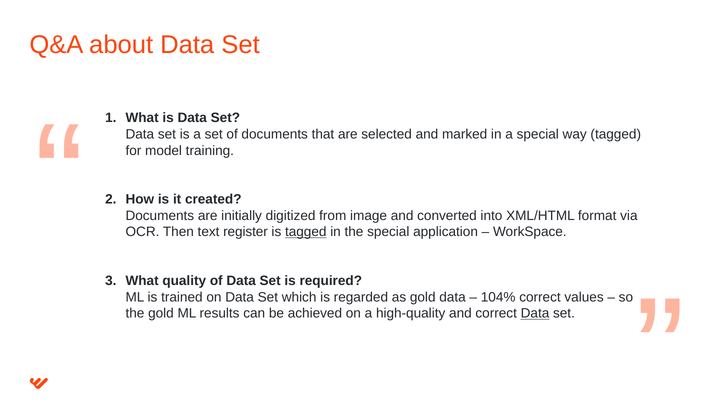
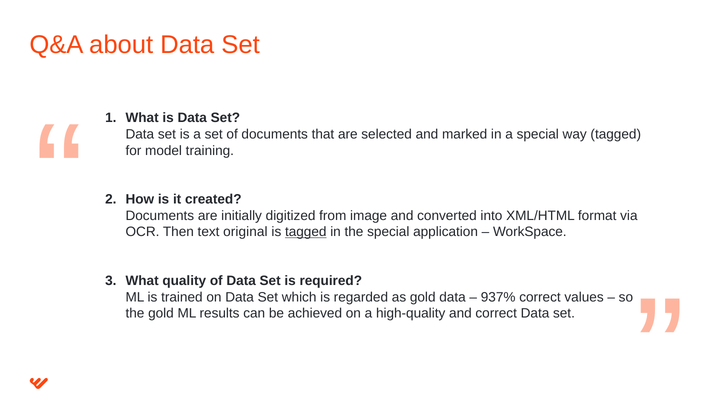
register: register -> original (245, 232)
104%: 104% -> 937% (498, 297)
Data underline: present -> none (535, 314)
